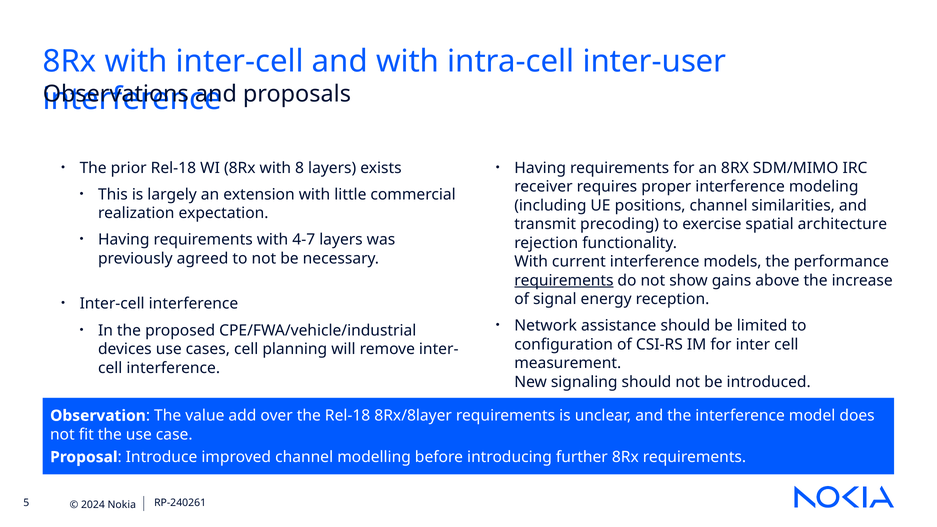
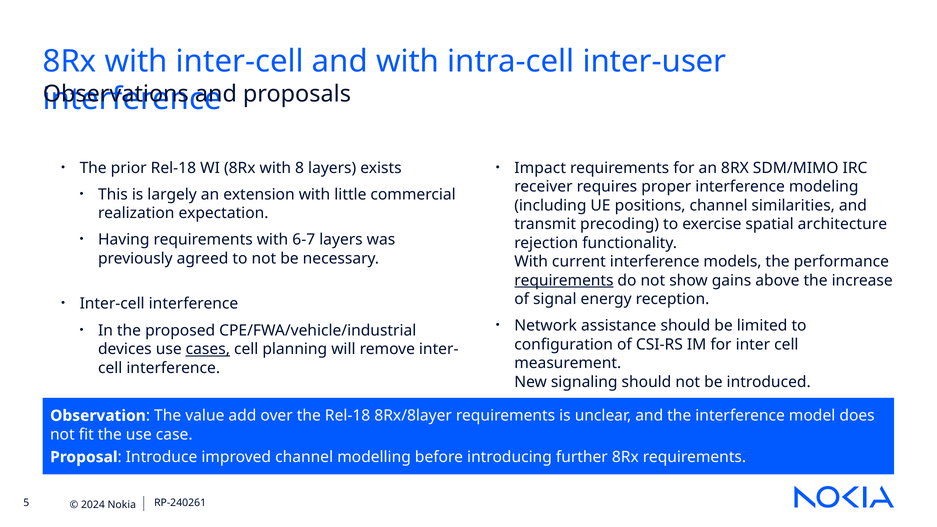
Having: Having -> Impact (540, 168)
4-7: 4-7 -> 6-7 (304, 240)
cases underline: none -> present (208, 349)
